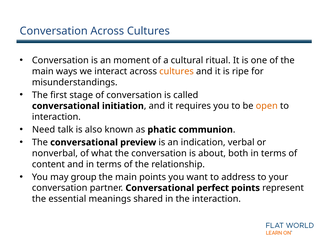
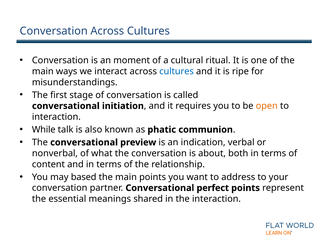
cultures colour: orange -> blue (177, 71)
Need: Need -> While (44, 130)
group: group -> based (84, 177)
